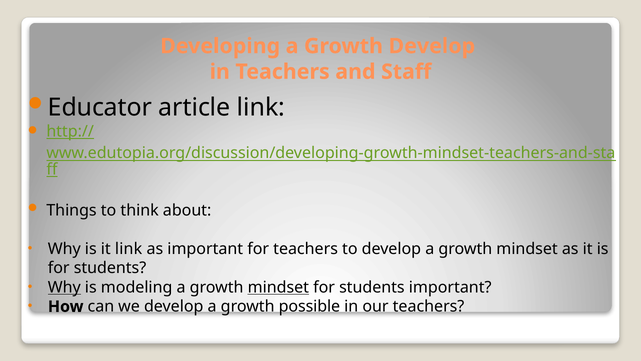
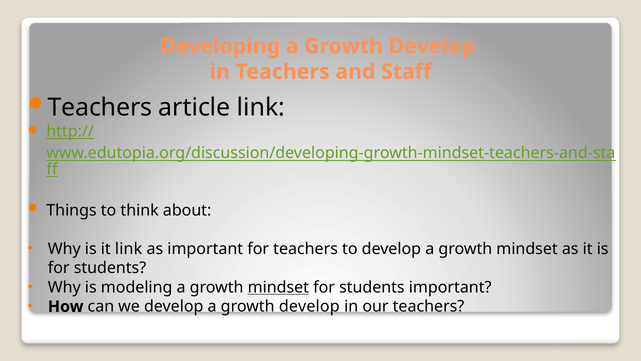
Educator: Educator -> Teachers (100, 107)
Why underline: present -> none (64, 287)
develop a growth possible: possible -> develop (309, 306)
